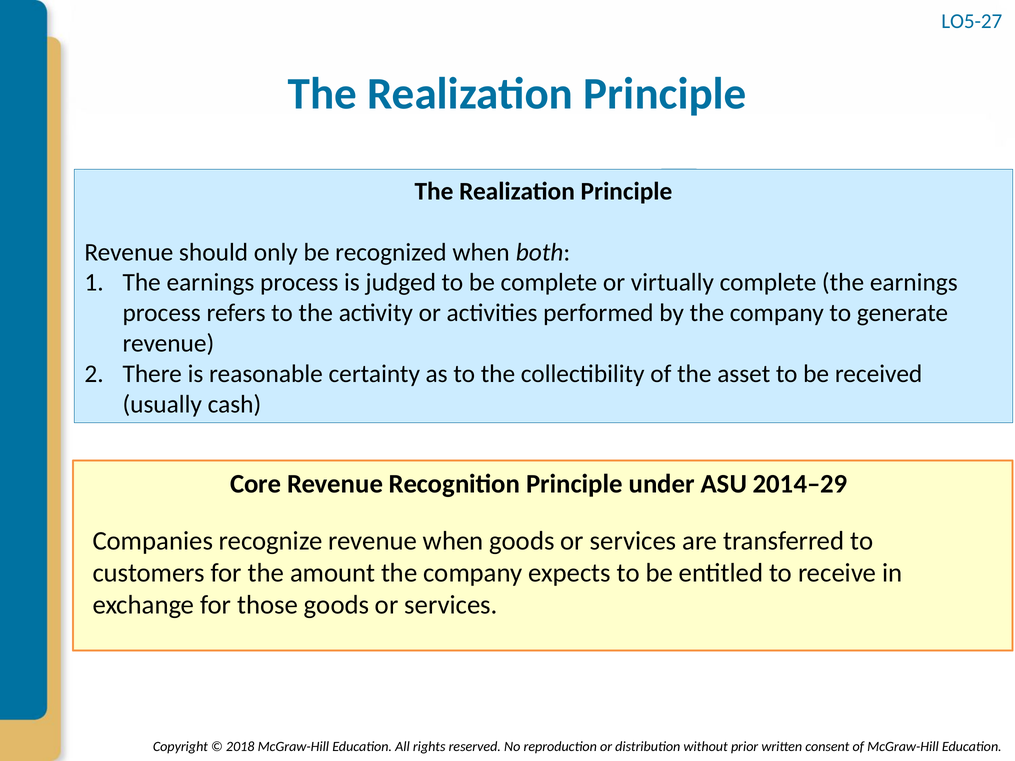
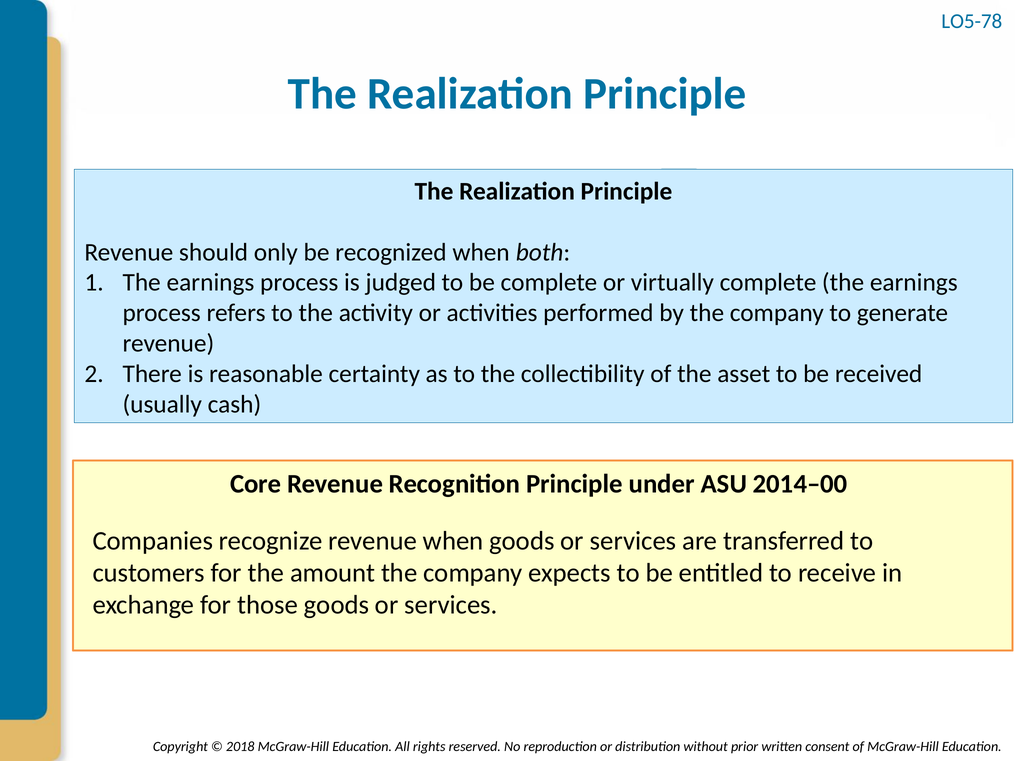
LO5-27: LO5-27 -> LO5-78 (972, 21)
2014–29: 2014–29 -> 2014–00 (800, 484)
